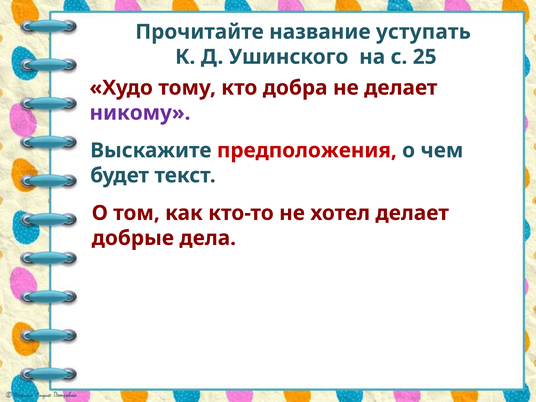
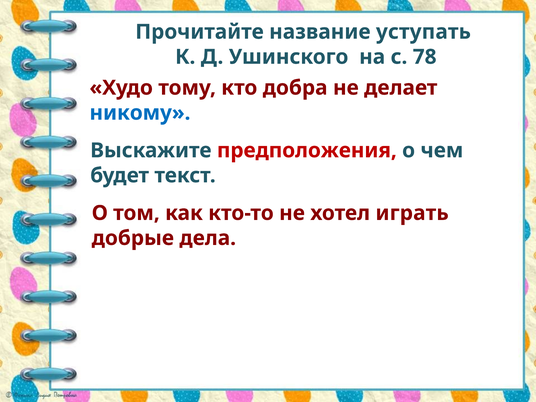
25: 25 -> 78 (425, 57)
никому colour: purple -> blue (140, 113)
хотел делает: делает -> играть (412, 213)
